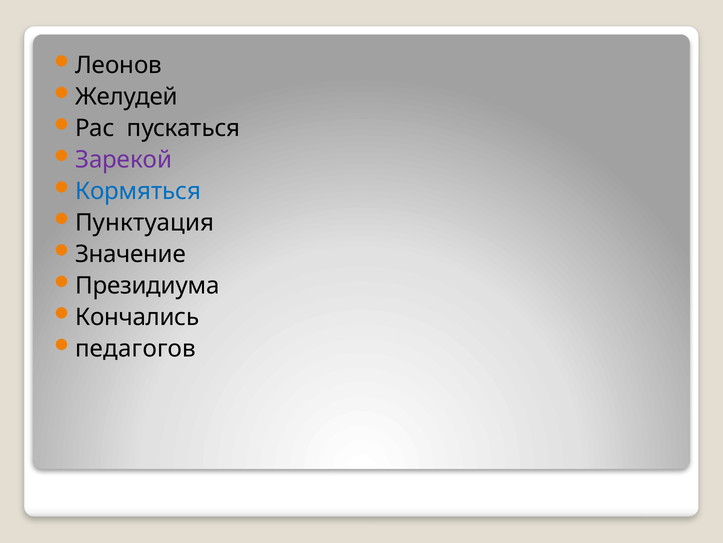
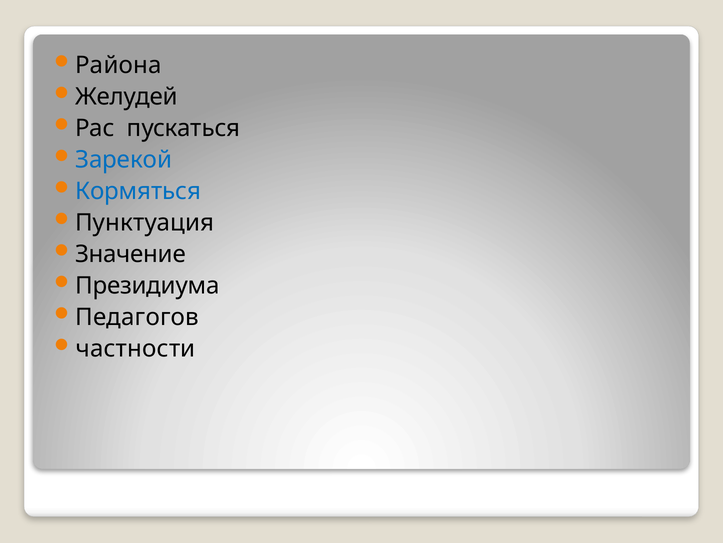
Леонов: Леонов -> Района (118, 65)
Зарекой colour: purple -> blue (124, 160)
Кончались: Кончались -> Педагогов (137, 317)
педагогов: педагогов -> частности (136, 348)
